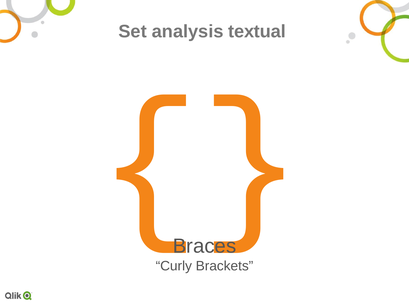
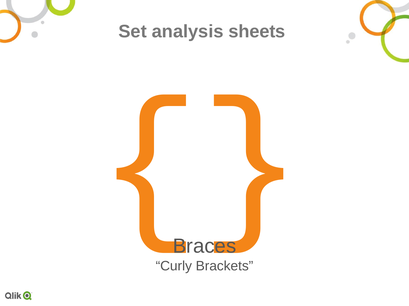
textual: textual -> sheets (257, 32)
